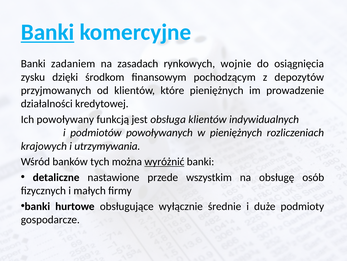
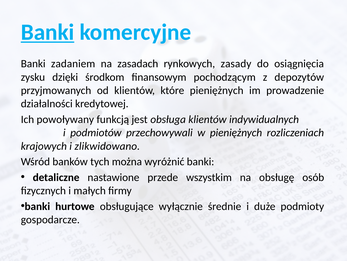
wojnie: wojnie -> zasady (236, 64)
powoływanych: powoływanych -> przechowywali (159, 132)
utrzymywania: utrzymywania -> zlikwidowano (107, 146)
wyróżnić underline: present -> none (164, 161)
